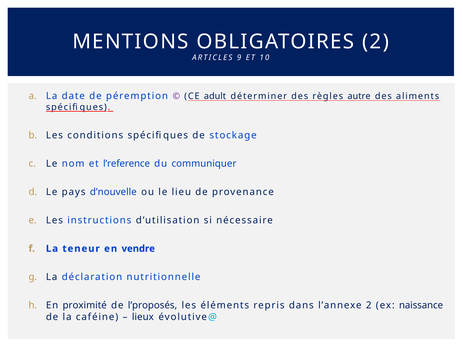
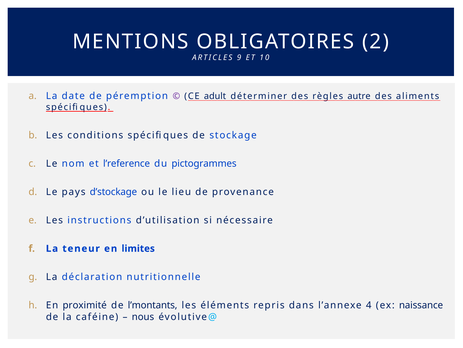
communiquer: communiquer -> pictogrammes (204, 163)
d’nouvelle: d’nouvelle -> d’stockage (113, 191)
vendre: vendre -> limites (138, 248)
l’proposés: l’proposés -> l’montants (153, 305)
l’annexe 2: 2 -> 4 (369, 305)
lieux: lieux -> nous (143, 316)
